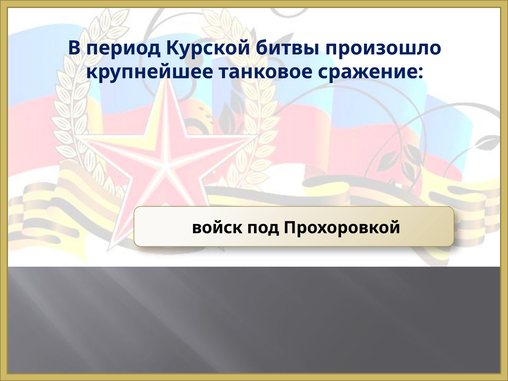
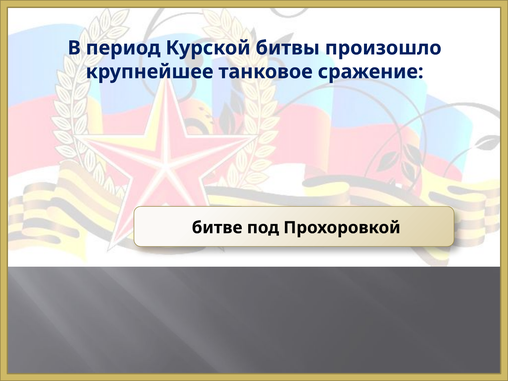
войск: войск -> битве (217, 228)
